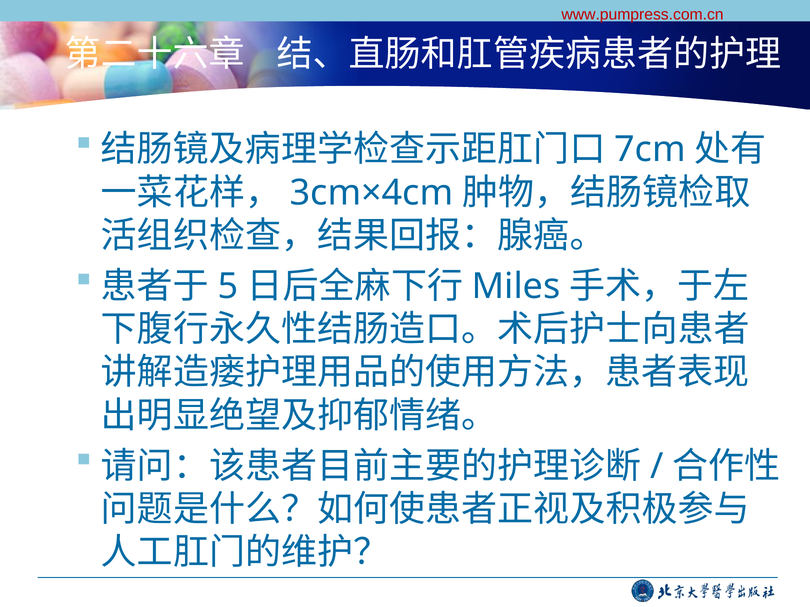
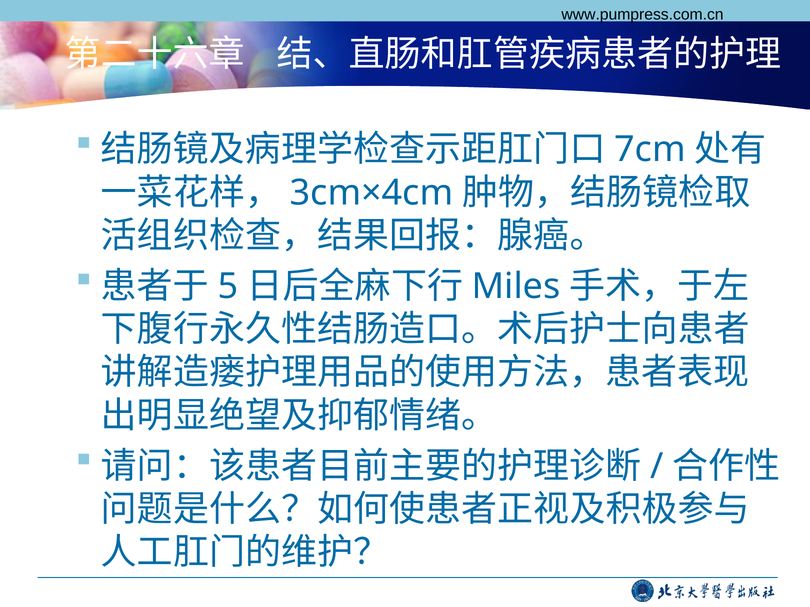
www.pumpress.com.cn colour: red -> black (643, 15)
